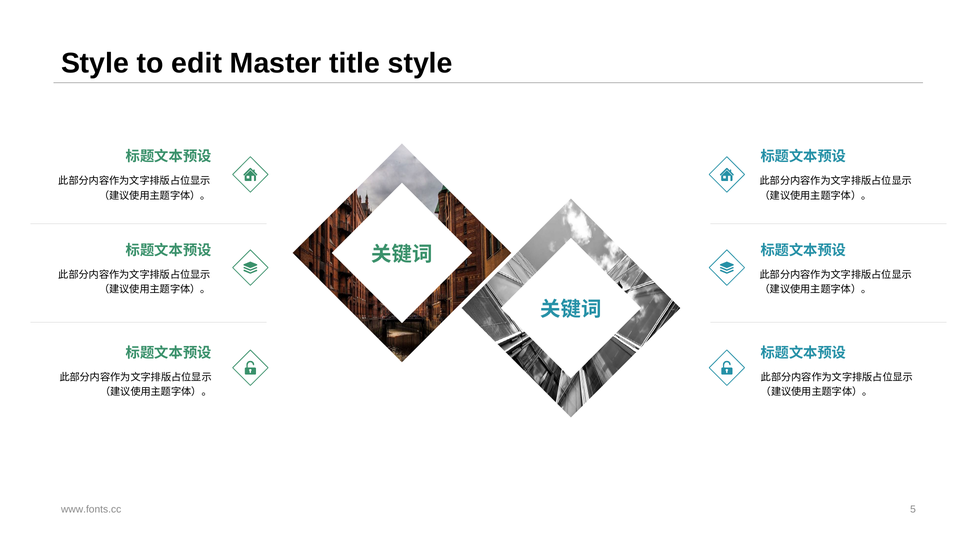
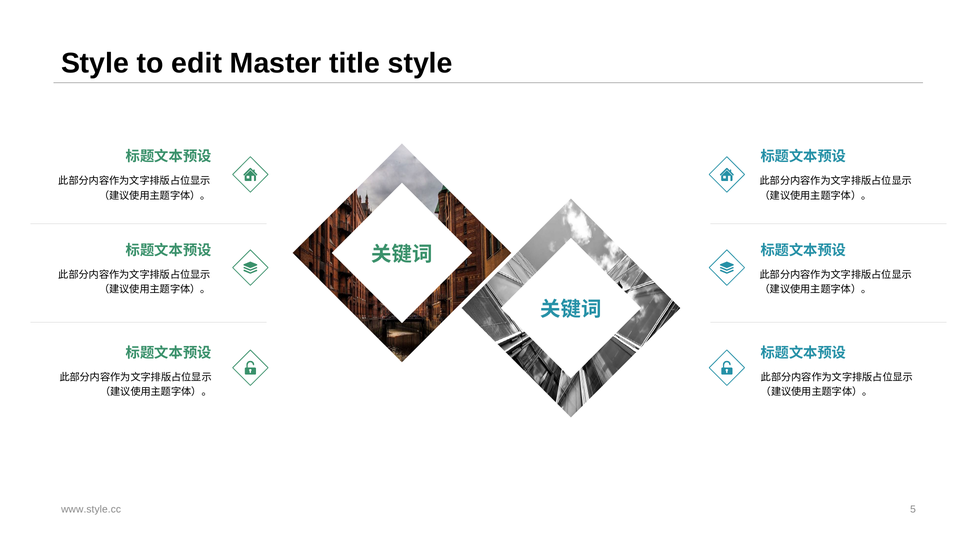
www.fonts.cc: www.fonts.cc -> www.style.cc (91, 509)
